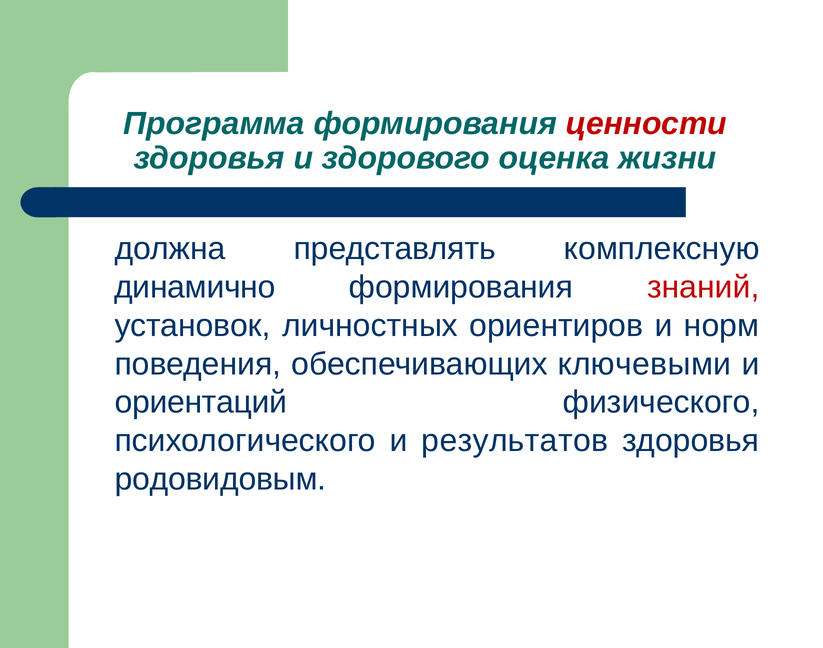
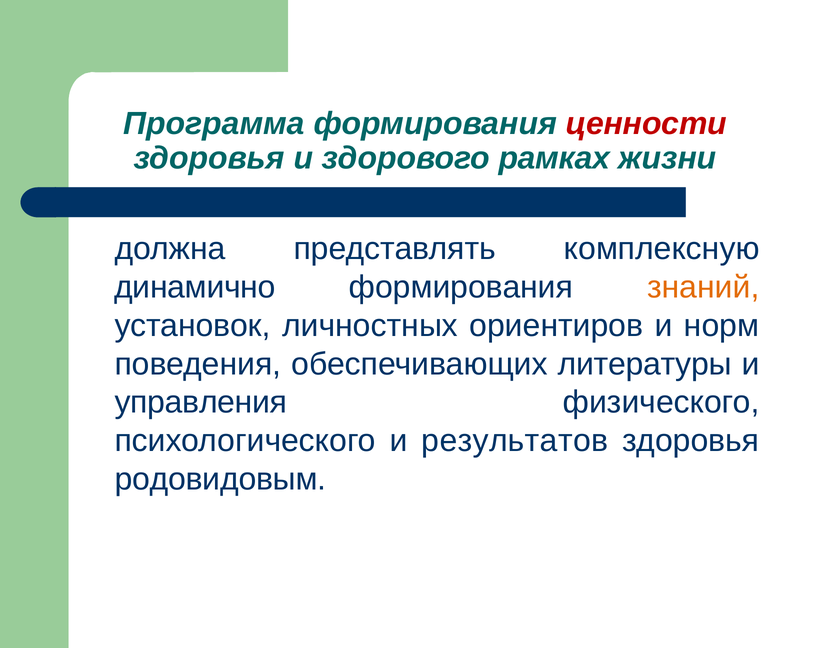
оценка: оценка -> рамках (554, 158)
знаний colour: red -> orange (703, 287)
ключевыми: ключевыми -> литературы (645, 364)
ориентаций: ориентаций -> управления (201, 402)
